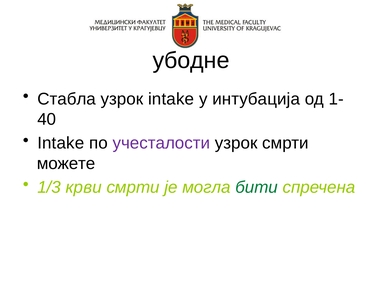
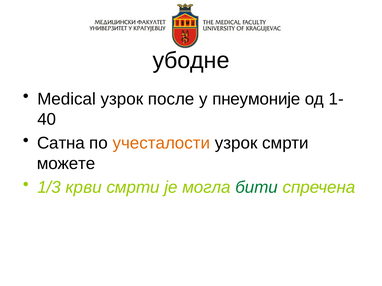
Стабла: Стабла -> Medical (67, 99)
узрок intake: intake -> после (171, 99)
интубација: интубација -> пнеумоније (256, 99)
Intake: Intake -> Сатна (61, 143)
учесталости colour: purple -> orange (161, 143)
